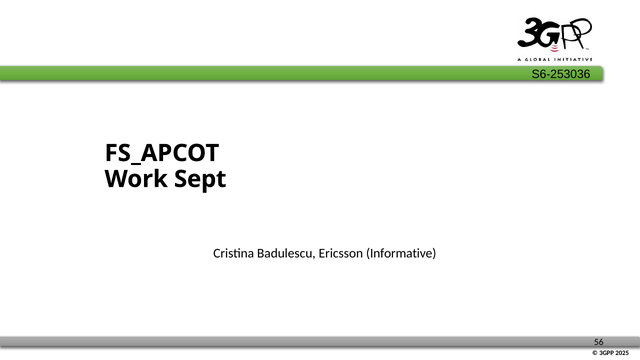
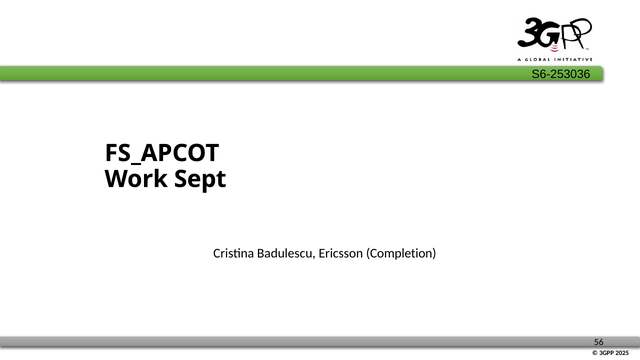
Informative: Informative -> Completion (401, 253)
